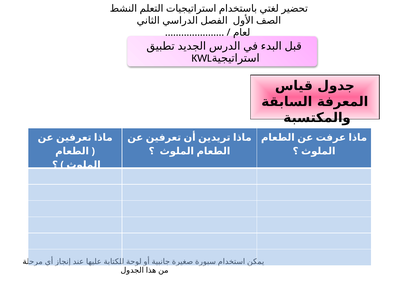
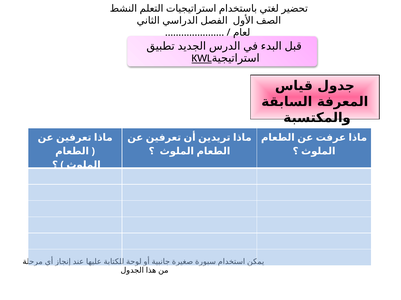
KWL underline: none -> present (202, 58)
